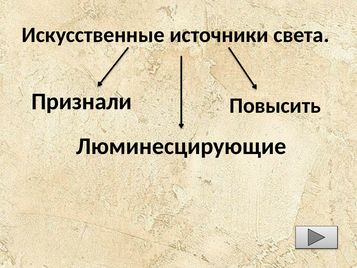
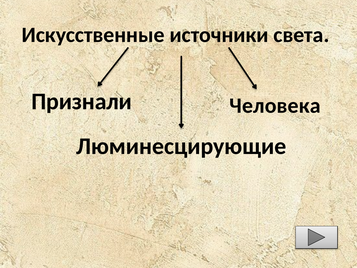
Повысить: Повысить -> Человека (275, 106)
